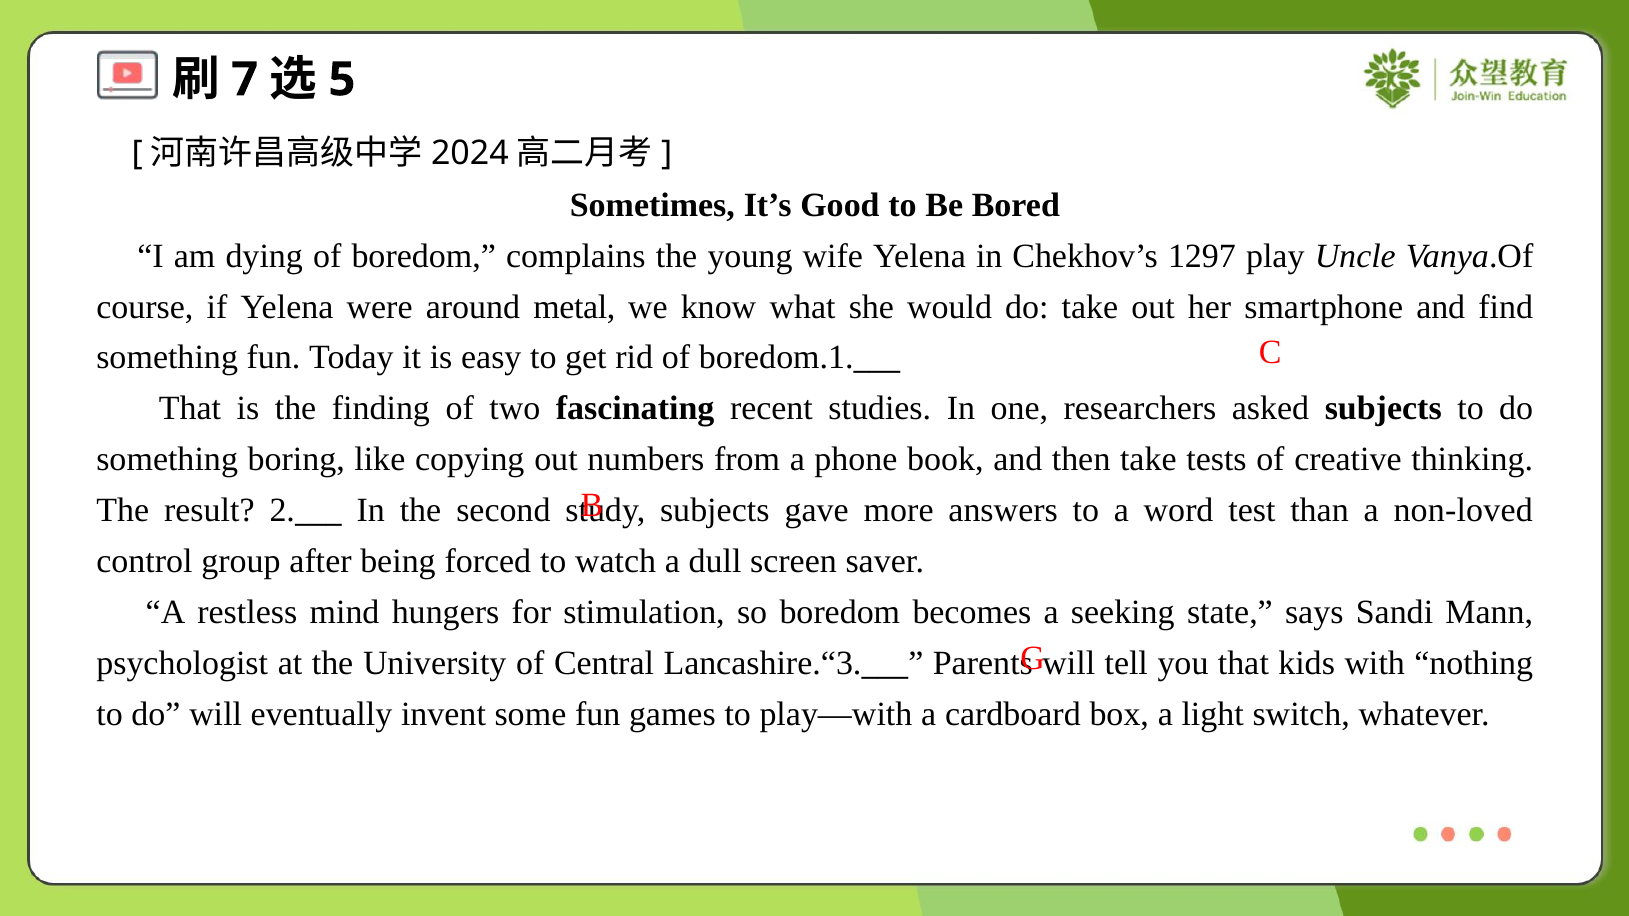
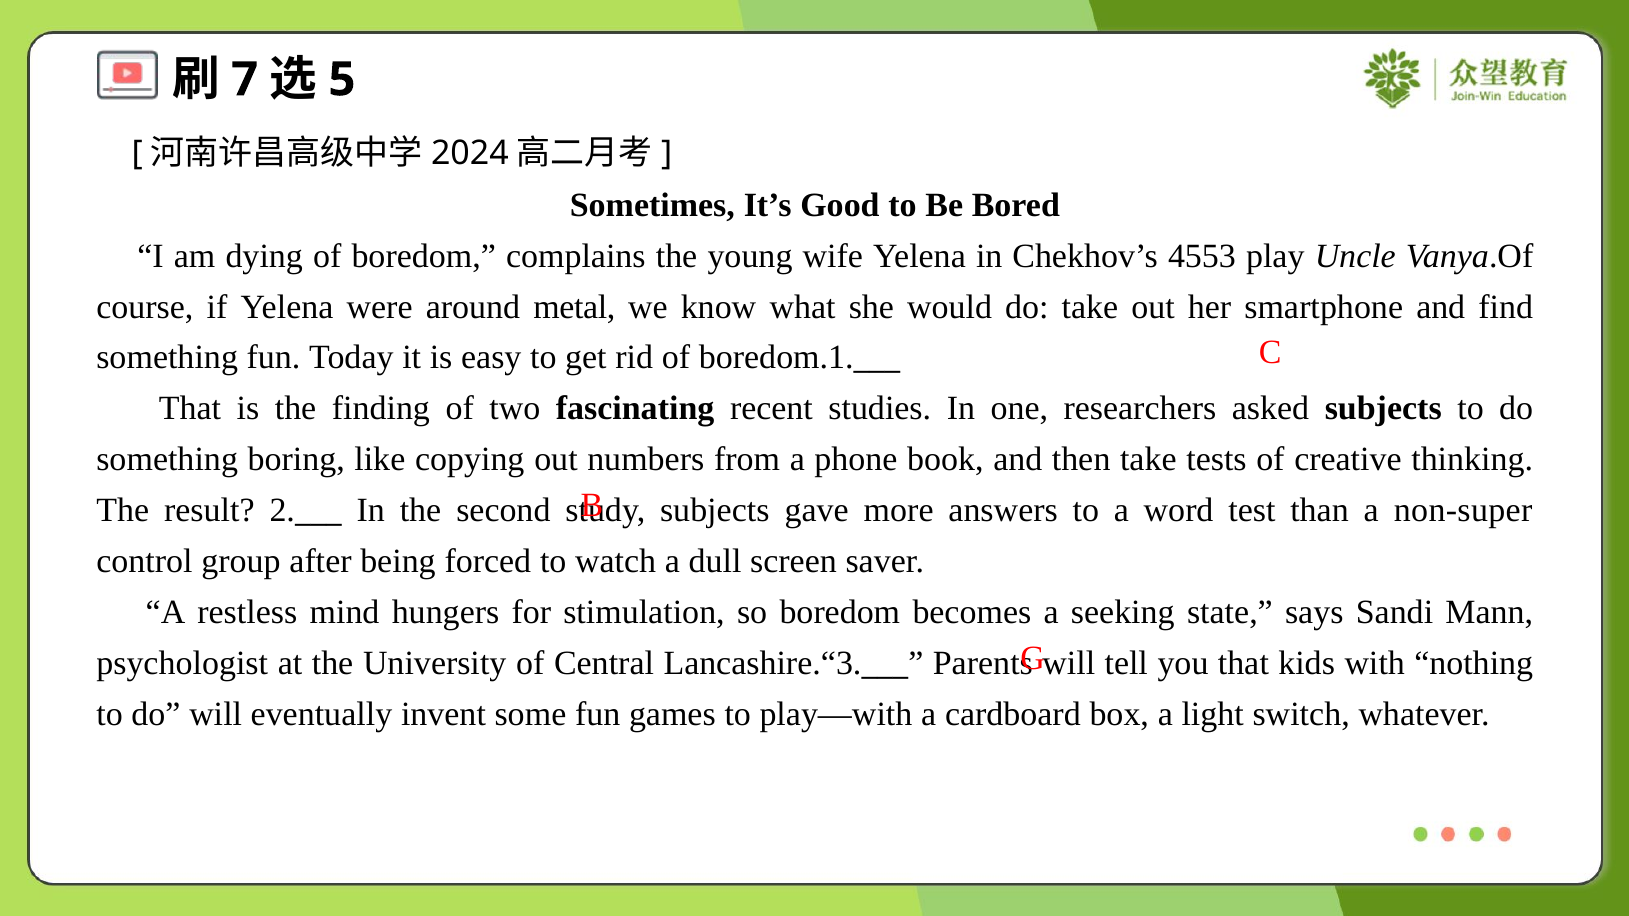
1297: 1297 -> 4553 (1202, 256)
non-loved: non-loved -> non-super (1463, 511)
